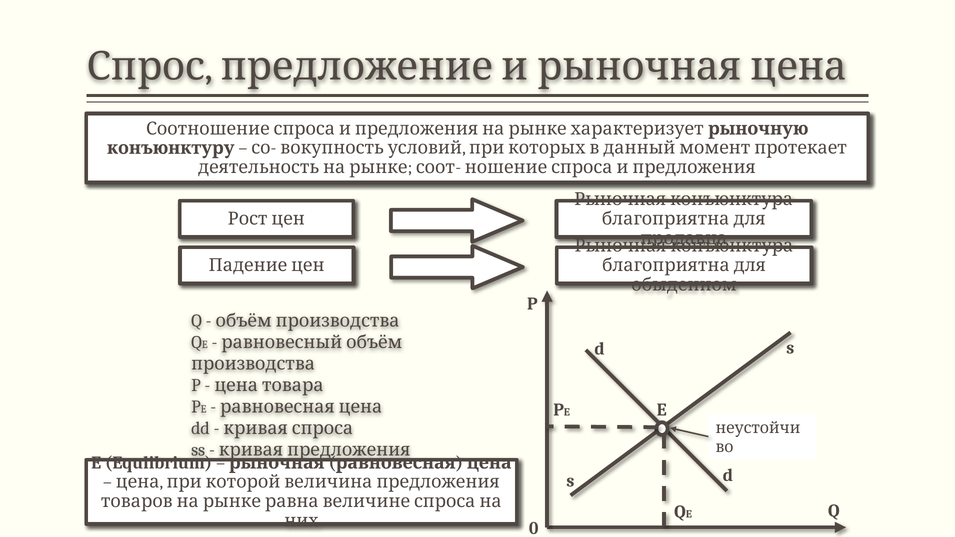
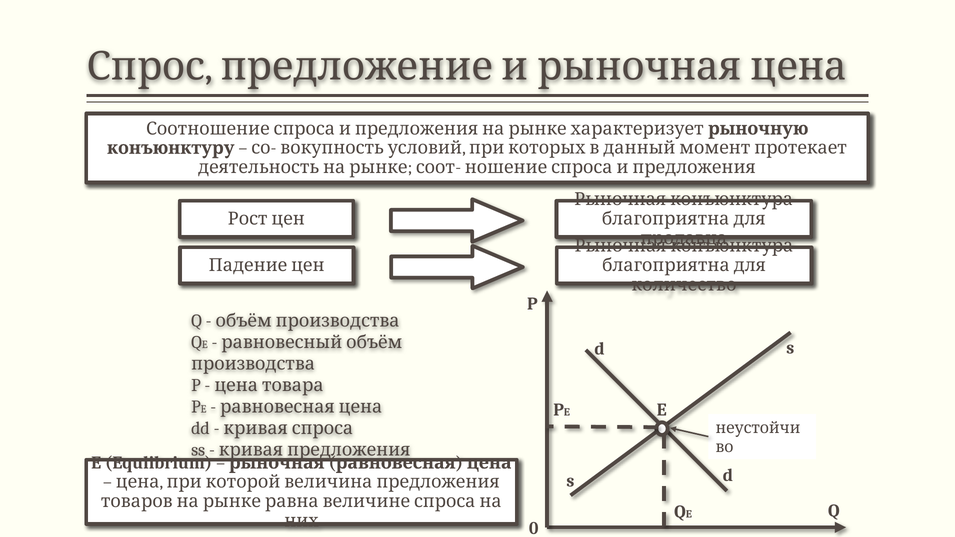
обыденном: обыденном -> количество (684, 285)
